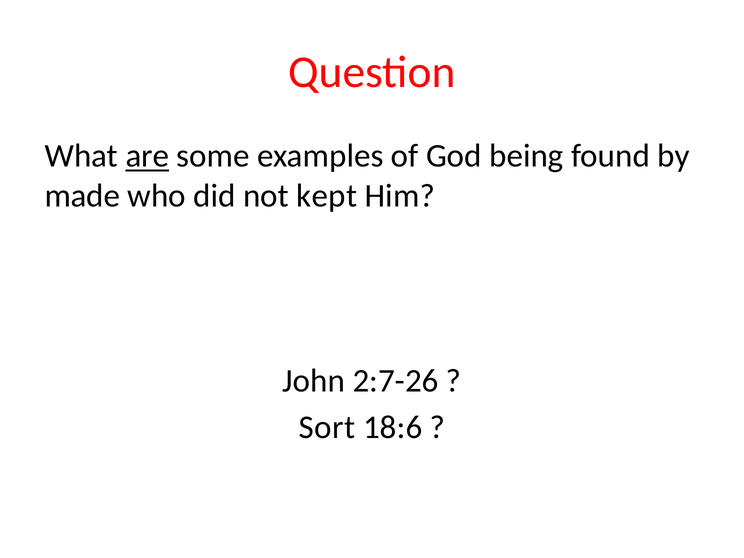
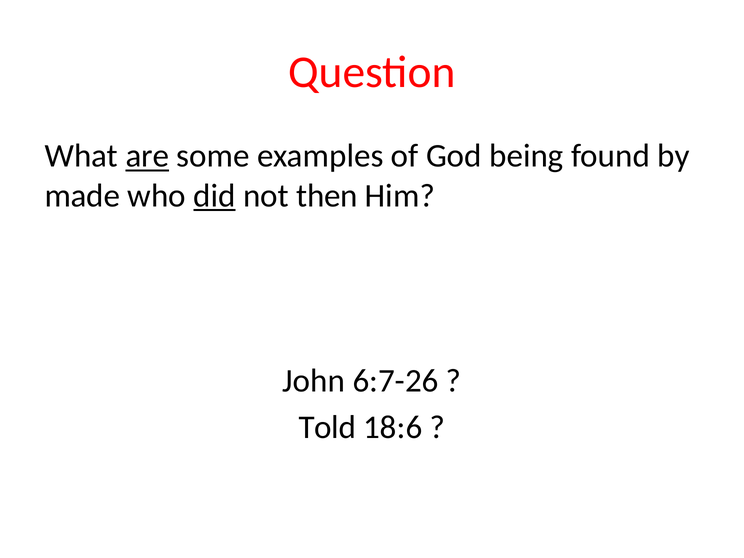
did underline: none -> present (214, 196)
kept: kept -> then (327, 196)
2:7-26: 2:7-26 -> 6:7-26 (396, 381)
Sort: Sort -> Told (327, 427)
